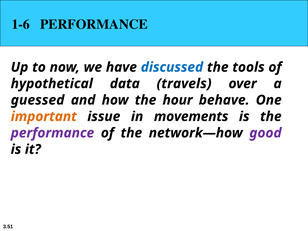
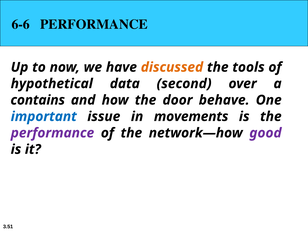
1-6: 1-6 -> 6-6 (21, 24)
discussed colour: blue -> orange (172, 67)
travels: travels -> second (184, 84)
guessed: guessed -> contains (38, 100)
hour: hour -> door (178, 100)
important colour: orange -> blue (44, 116)
